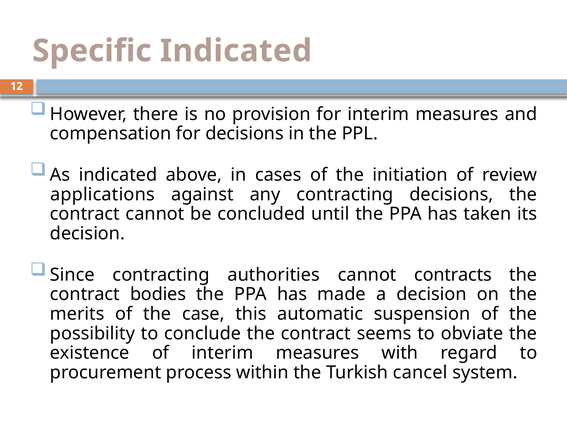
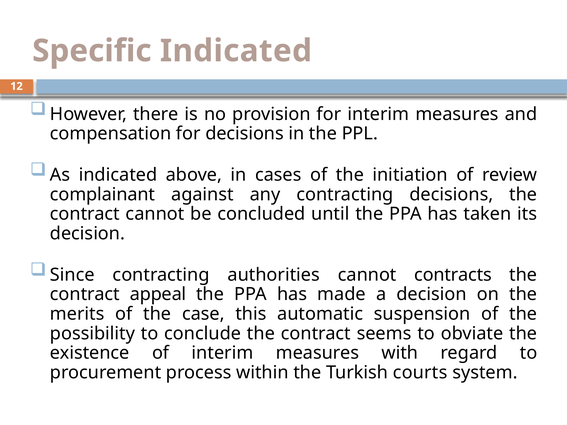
applications: applications -> complainant (103, 195)
bodies: bodies -> appeal (158, 294)
cancel: cancel -> courts (420, 373)
